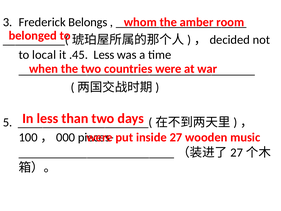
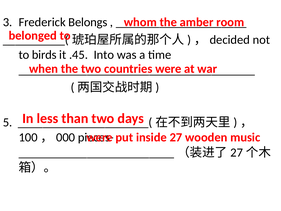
local: local -> birds (44, 55)
.45 Less: Less -> Into (104, 55)
